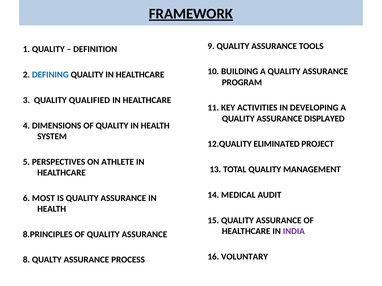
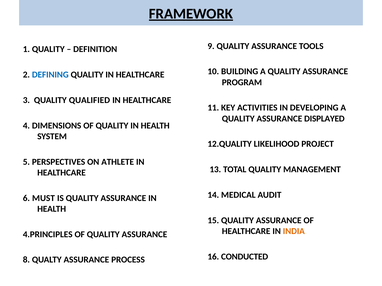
ELIMINATED: ELIMINATED -> LIKELIHOOD (277, 144)
MOST: MOST -> MUST (43, 198)
INDIA colour: purple -> orange (294, 232)
8.PRINCIPLES: 8.PRINCIPLES -> 4.PRINCIPLES (48, 235)
VOLUNTARY: VOLUNTARY -> CONDUCTED (245, 257)
